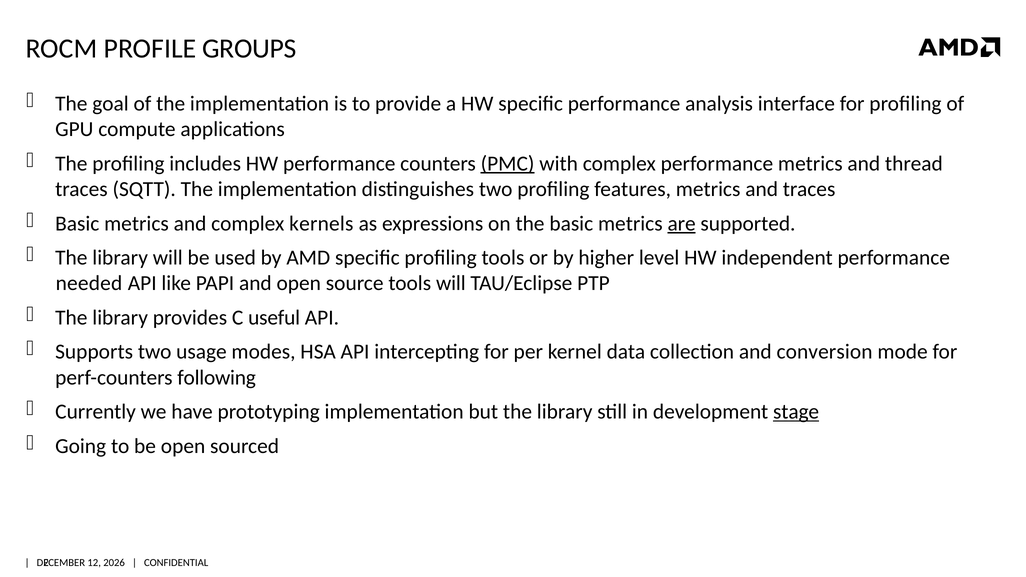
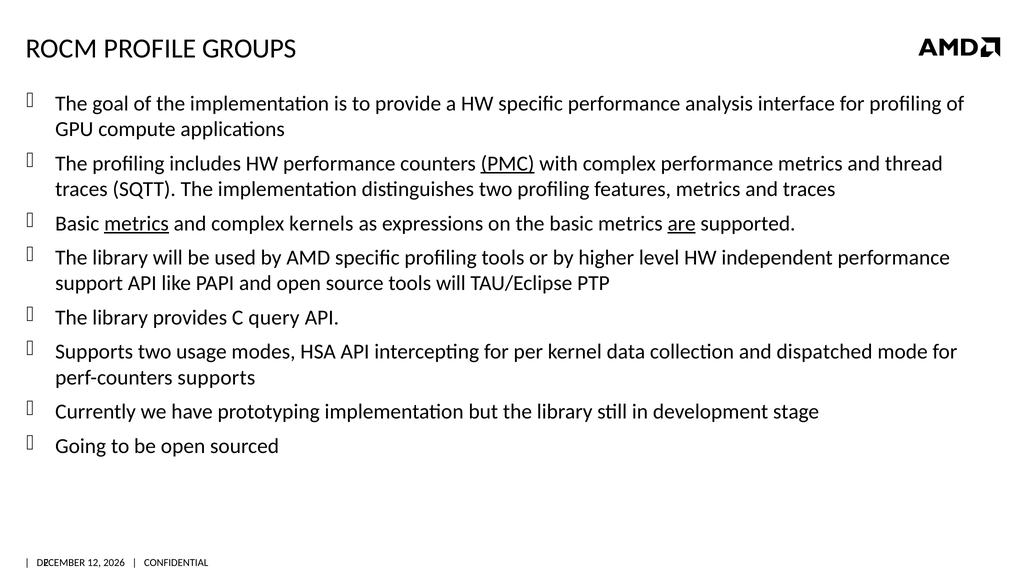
metrics underline: none -> present (136, 224)
needed: needed -> support (89, 283)
useful: useful -> query (274, 318)
conversion: conversion -> dispatched (825, 352)
perf-counters following: following -> supports (216, 378)
stage underline: present -> none (796, 412)
